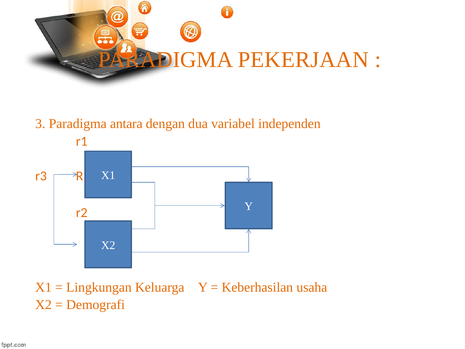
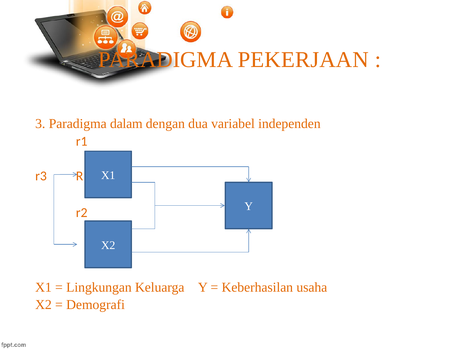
antara: antara -> dalam (126, 124)
